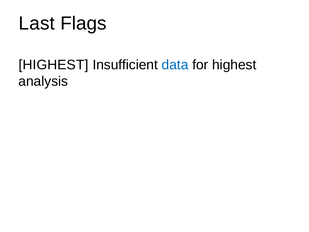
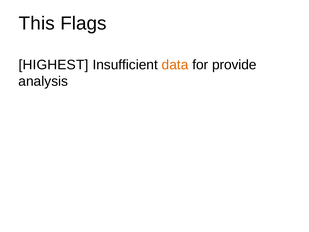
Last: Last -> This (37, 23)
data colour: blue -> orange (175, 65)
for highest: highest -> provide (234, 65)
